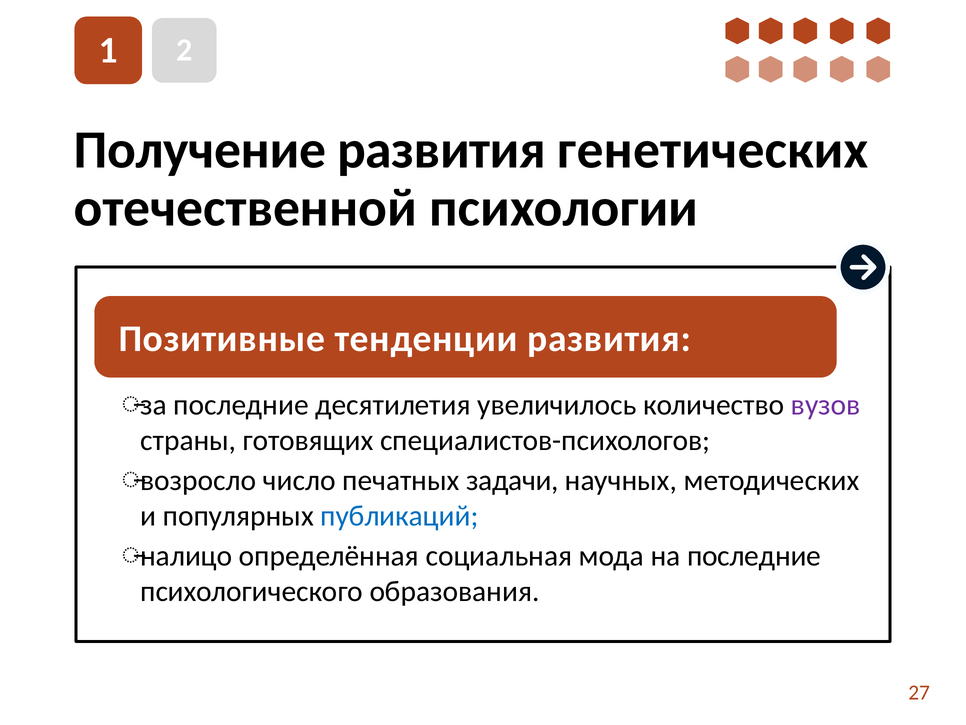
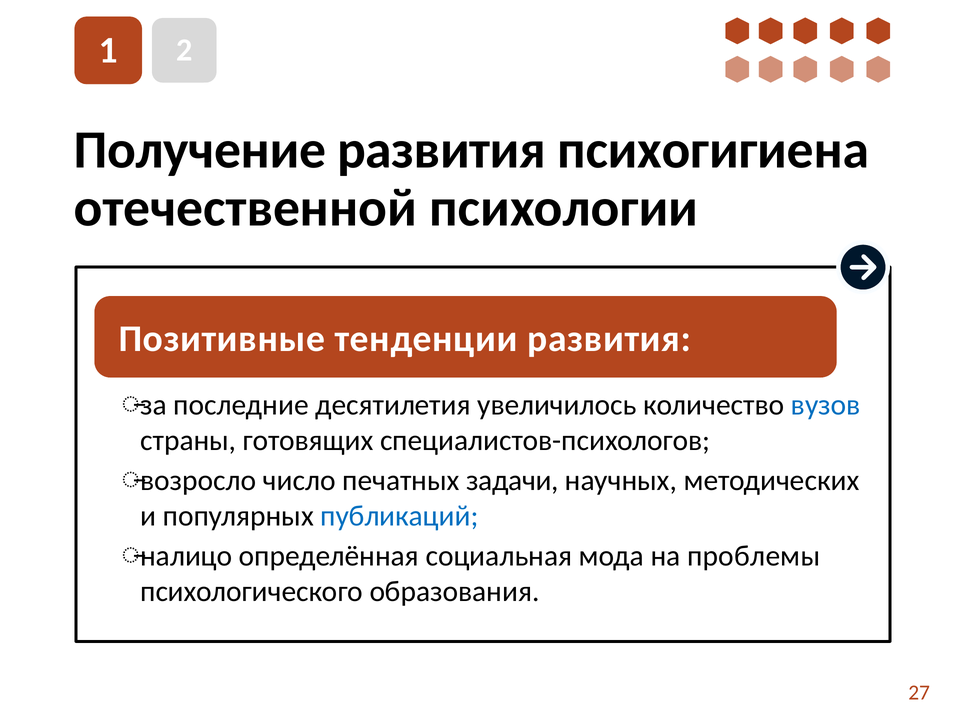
генетических: генетических -> психогигиена (713, 150)
вузов colour: purple -> blue (826, 405)
на последние: последние -> проблемы (754, 556)
